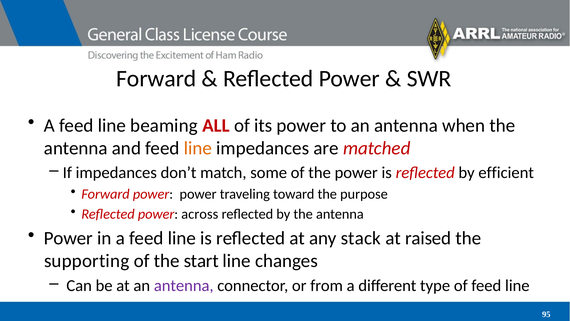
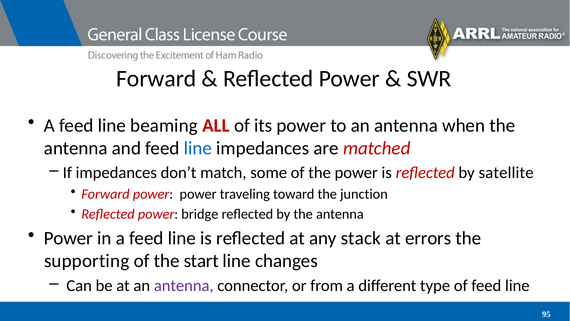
line colour: orange -> blue (198, 148)
efficient: efficient -> satellite (506, 173)
purpose: purpose -> junction (364, 194)
across: across -> bridge (200, 214)
raised: raised -> errors (428, 238)
